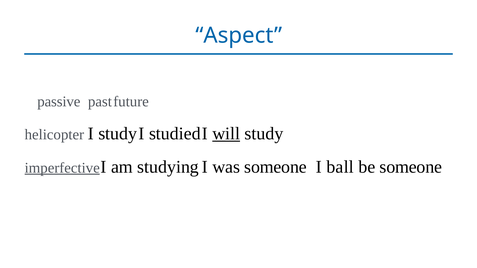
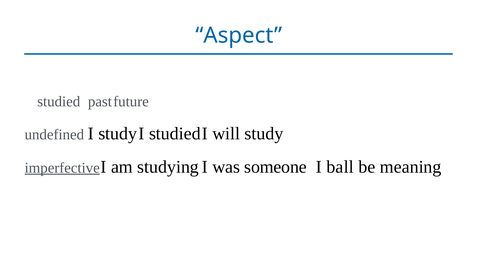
passive: passive -> studied (59, 102)
helicopter: helicopter -> undefined (54, 135)
will underline: present -> none (226, 134)
be someone: someone -> meaning (411, 167)
